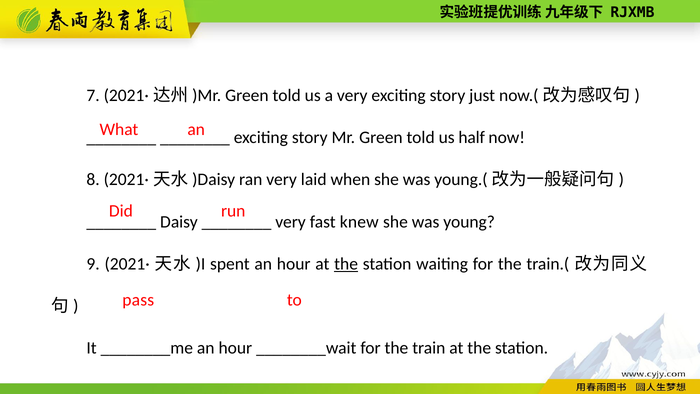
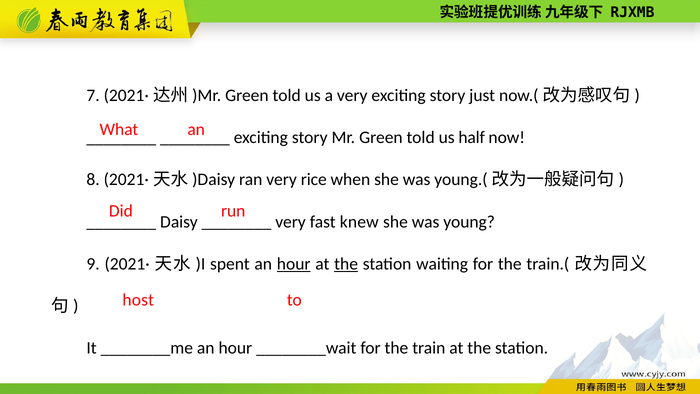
laid: laid -> rice (314, 180)
hour underline: none -> present (294, 264)
pass: pass -> host (138, 300)
